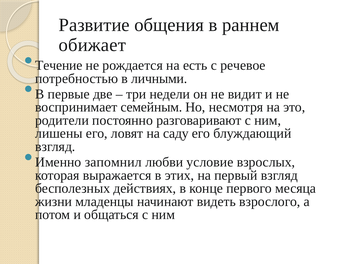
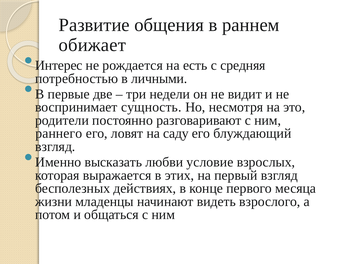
Течение: Течение -> Интерес (59, 65)
речевое: речевое -> средняя (243, 65)
семейным: семейным -> сущность (151, 107)
лишены: лишены -> раннего (59, 133)
запомнил: запомнил -> высказать (113, 162)
